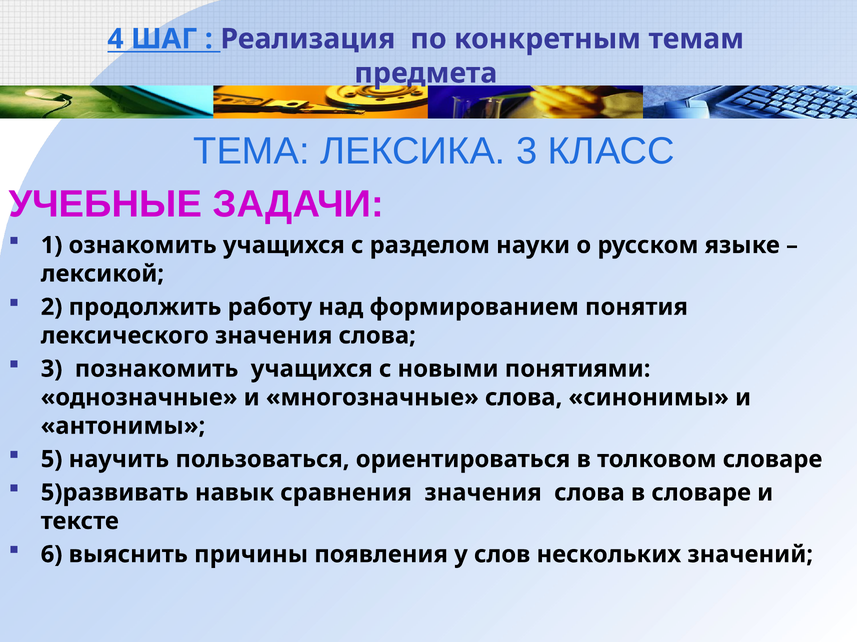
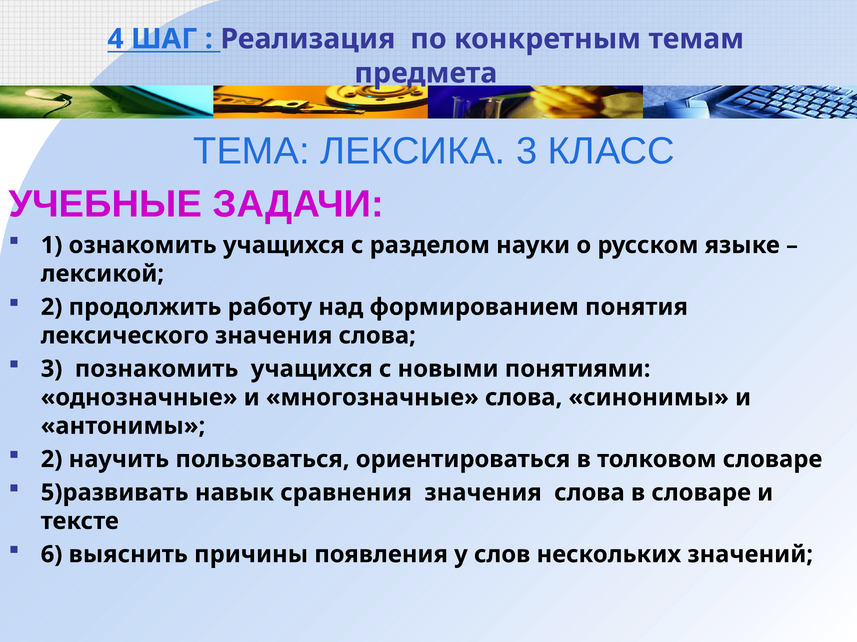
5: 5 -> 2 (52, 460)
